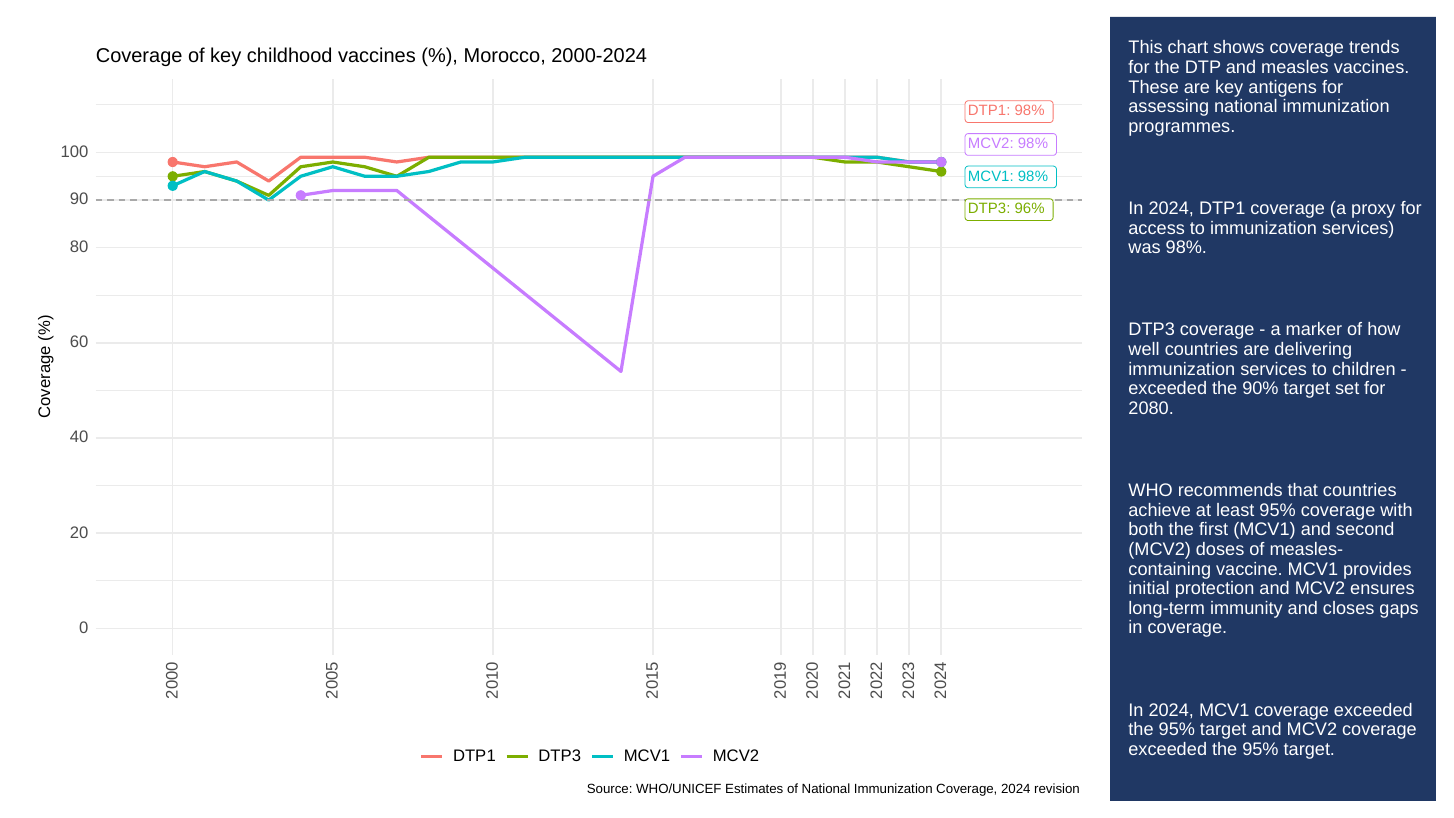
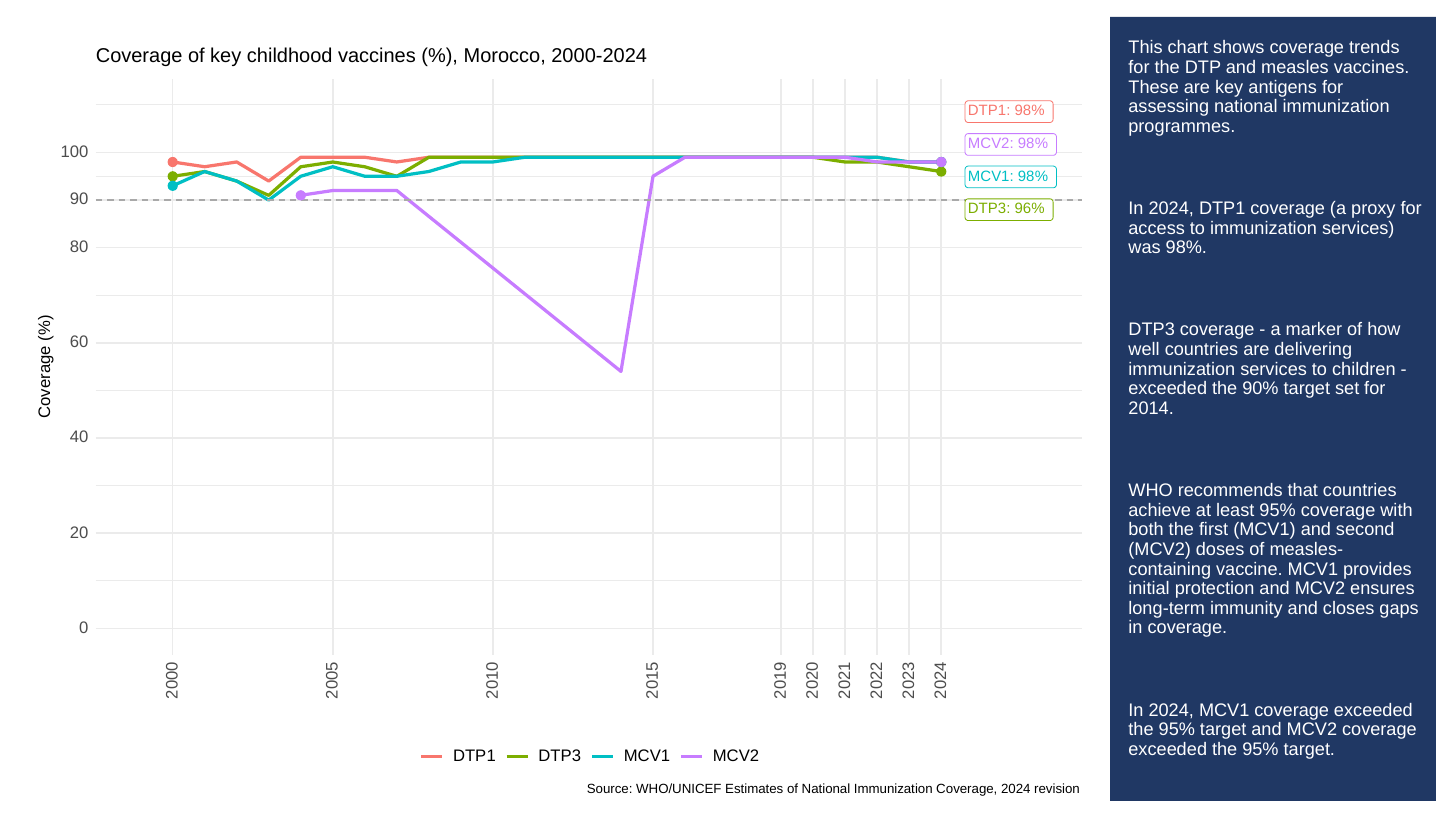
2080: 2080 -> 2014 (1151, 408)
